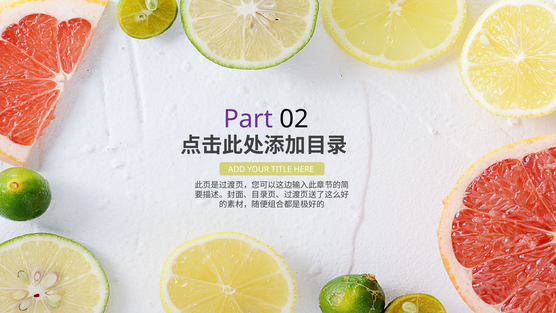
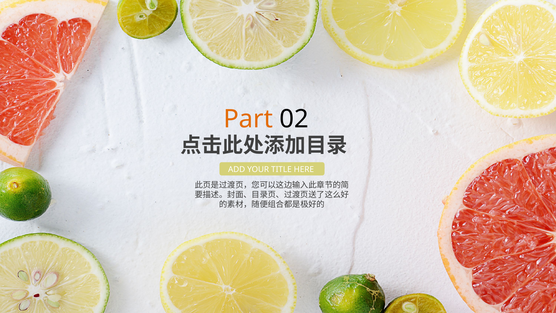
Part colour: purple -> orange (248, 119)
